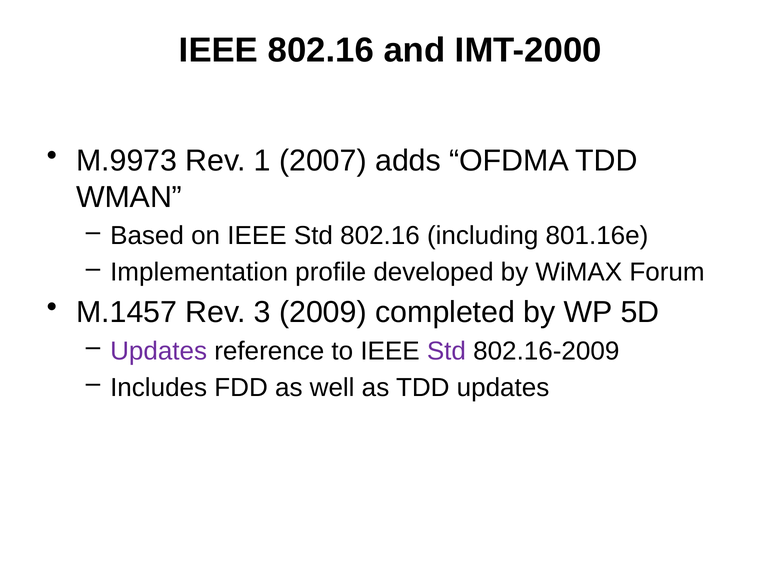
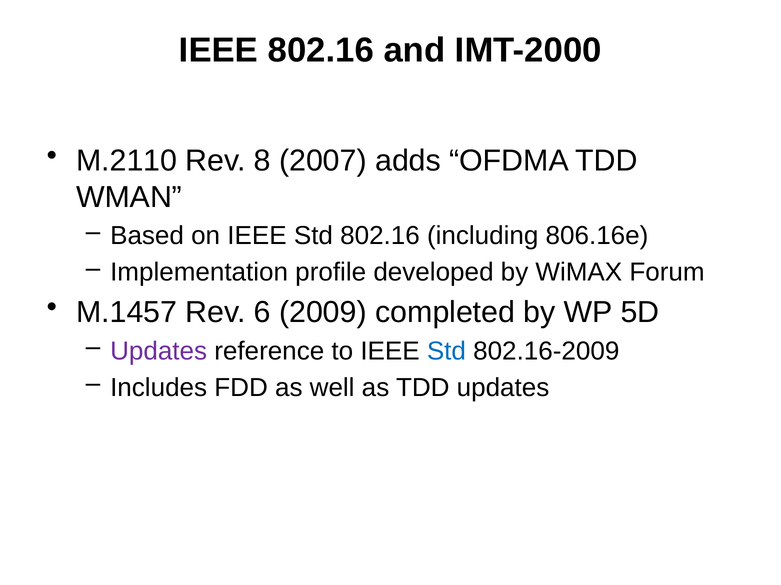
M.9973: M.9973 -> M.2110 (127, 161)
1: 1 -> 8 (262, 161)
801.16e: 801.16e -> 806.16e (597, 236)
3: 3 -> 6 (262, 313)
Std colour: purple -> blue (446, 352)
